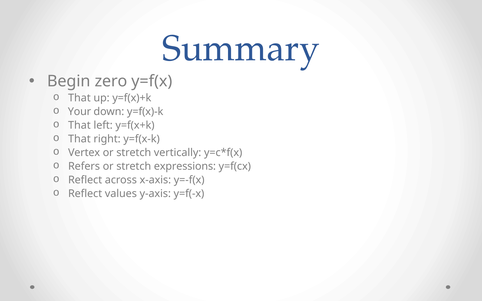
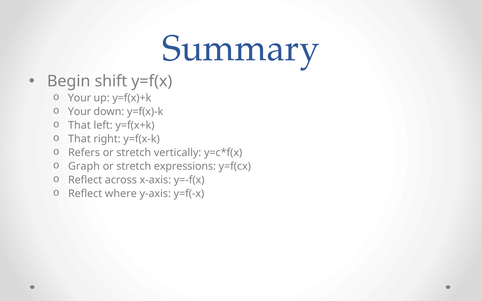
zero: zero -> shift (111, 81)
That: That -> Your (79, 98)
Vertex: Vertex -> Refers (84, 153)
Refers: Refers -> Graph (84, 166)
values: values -> where (121, 194)
